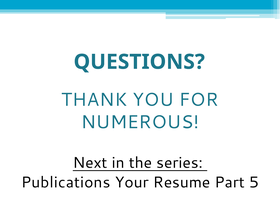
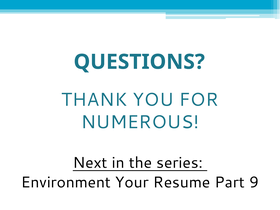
Publications: Publications -> Environment (66, 182)
5: 5 -> 9 (254, 182)
